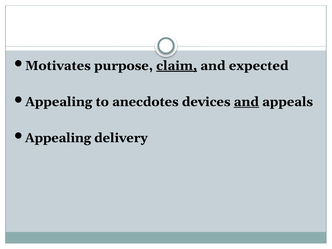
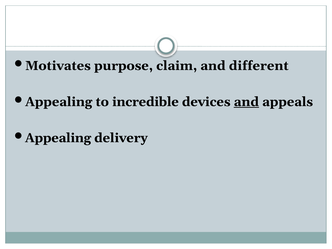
claim underline: present -> none (177, 66)
expected: expected -> different (259, 66)
anecdotes: anecdotes -> incredible (145, 102)
